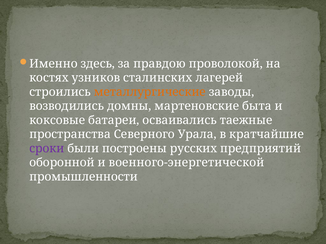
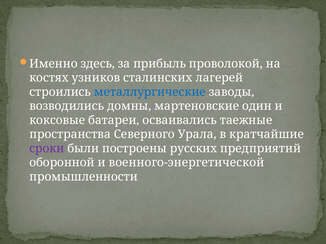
правдою: правдою -> прибыль (160, 64)
металлургические colour: orange -> blue (150, 92)
быта: быта -> один (257, 106)
